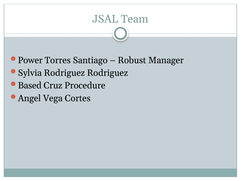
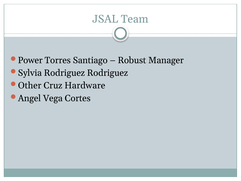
Based: Based -> Other (30, 85)
Procedure: Procedure -> Hardware (85, 85)
